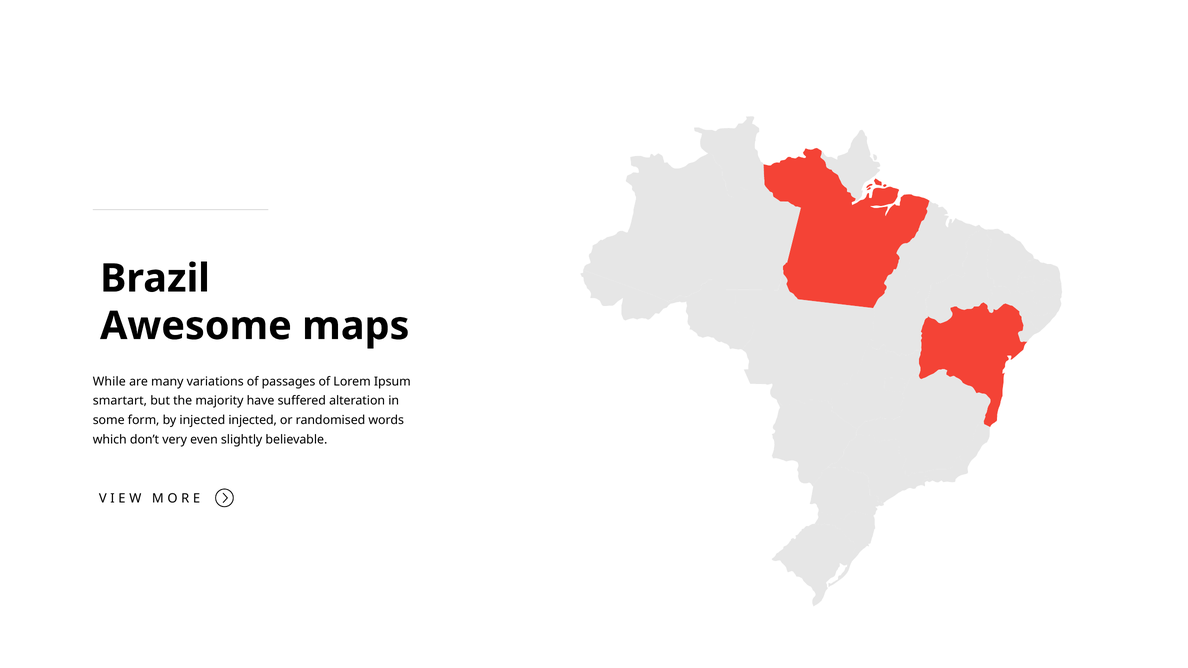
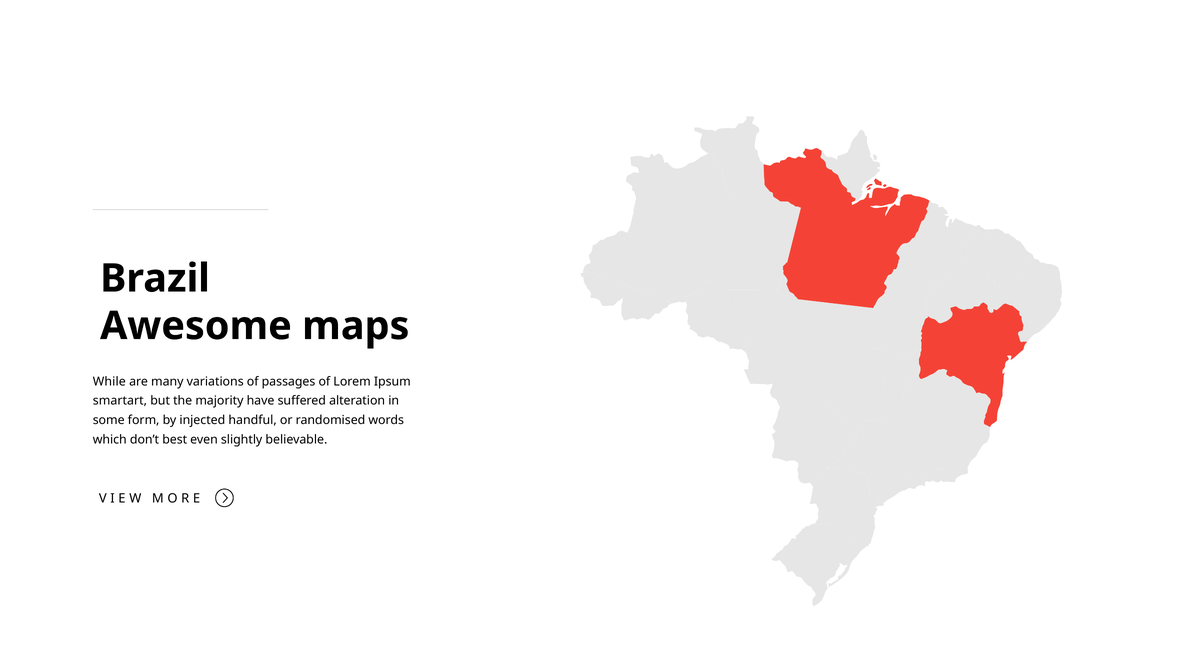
injected injected: injected -> handful (253, 420)
very: very -> best (175, 440)
